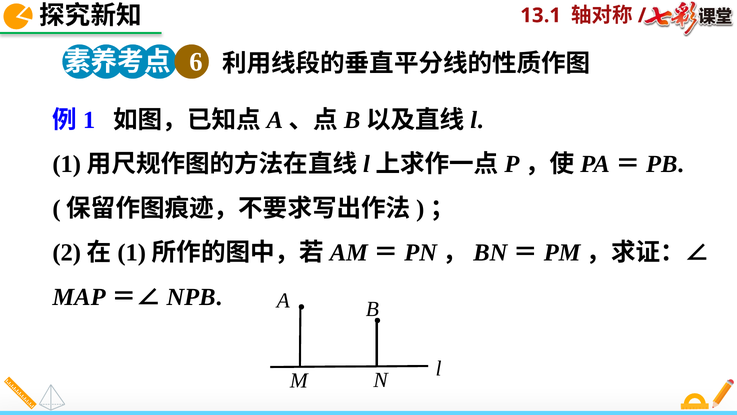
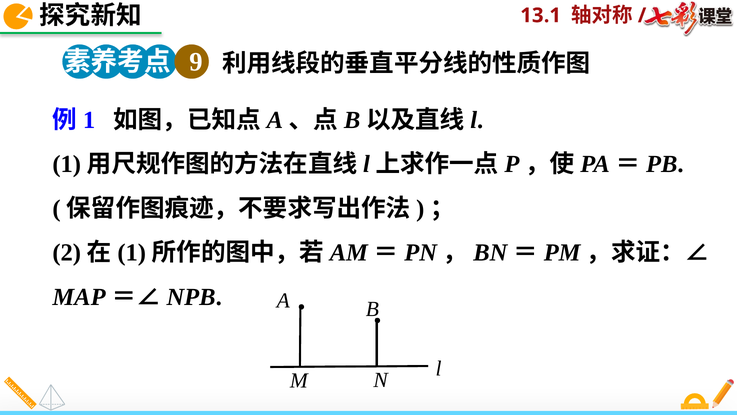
6: 6 -> 9 (196, 62)
